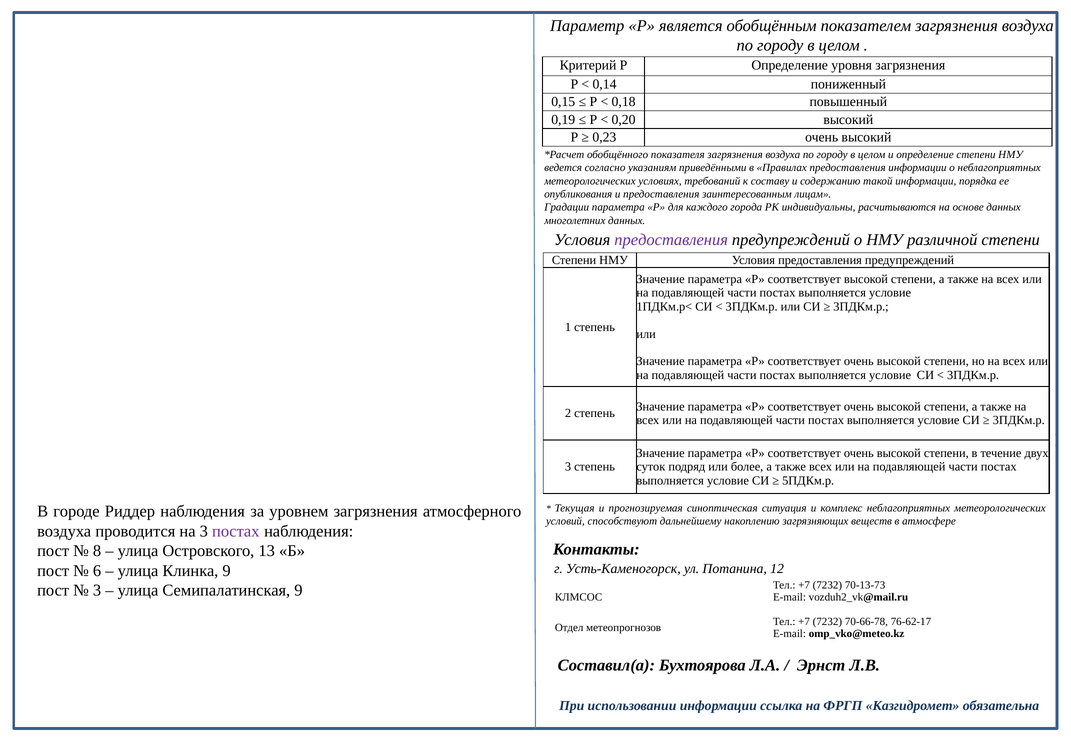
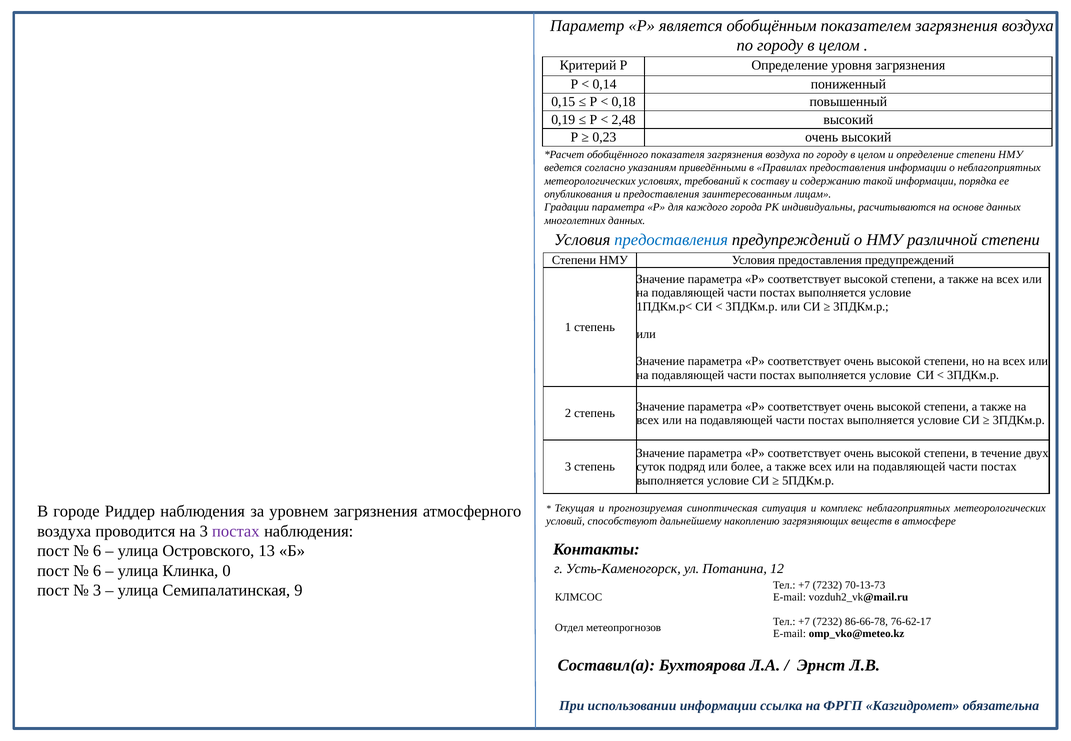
0,20: 0,20 -> 2,48 (624, 120)
предоставления colour: purple -> blue (671, 240)
8: 8 -> 6 (97, 551)
Клинка 9: 9 -> 0 (227, 571)
70-66-78: 70-66-78 -> 86-66-78 (866, 622)
